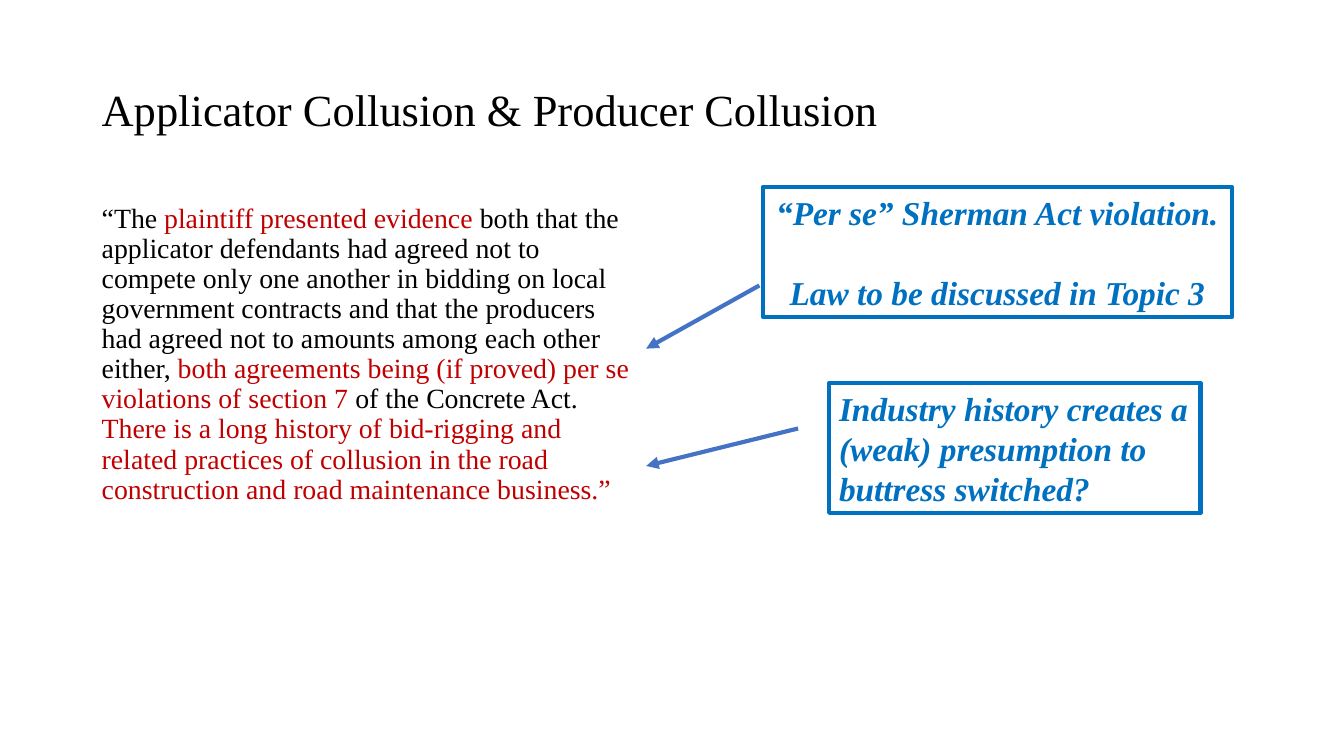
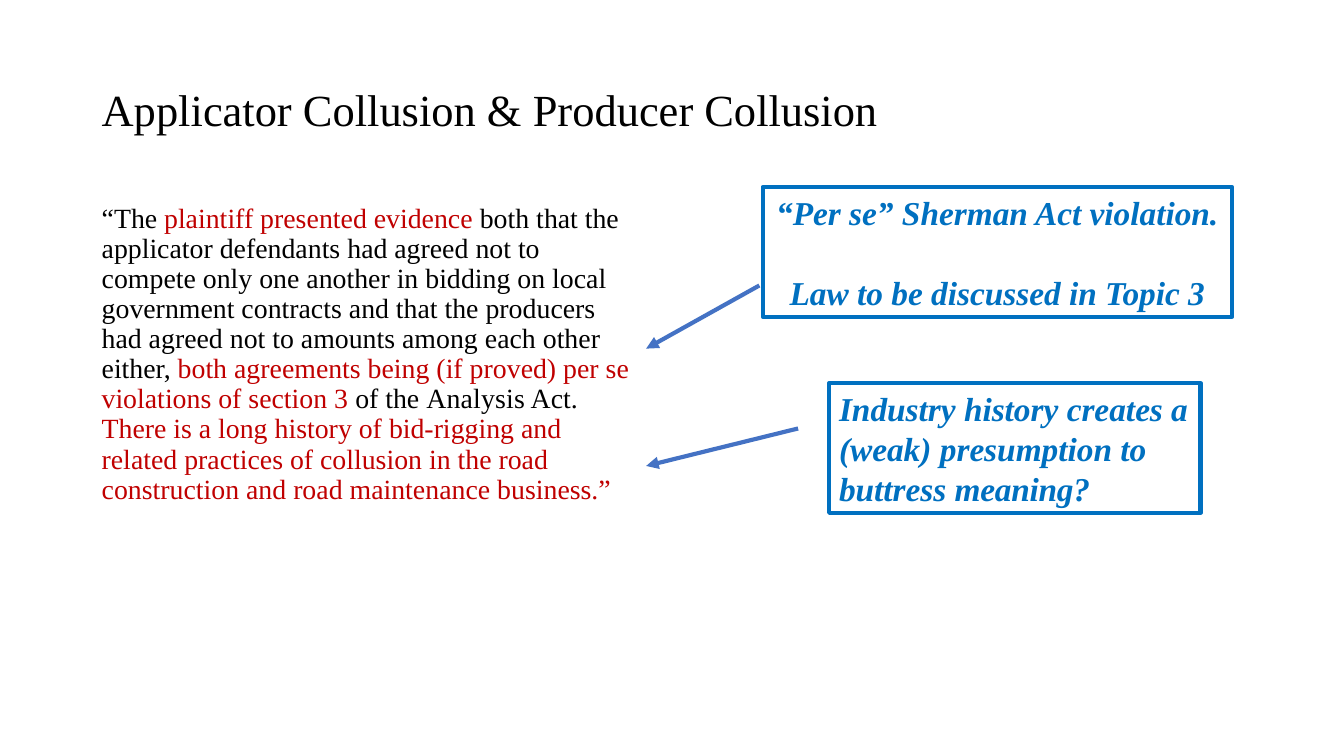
section 7: 7 -> 3 (341, 400)
Concrete: Concrete -> Analysis (476, 400)
switched: switched -> meaning (1022, 490)
